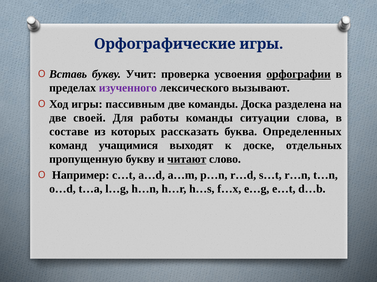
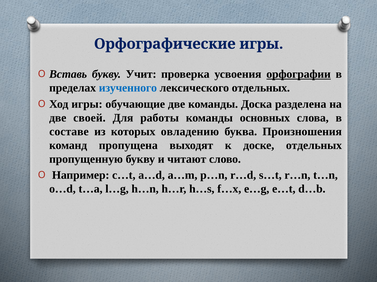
изученного colour: purple -> blue (128, 88)
лексического вызывают: вызывают -> отдельных (261, 88)
пассивным: пассивным -> обучающие (135, 104)
ситуации: ситуации -> основных (265, 118)
рассказать: рассказать -> овладению (190, 132)
Определенных: Определенных -> Произношения (302, 132)
учащимися: учащимися -> пропущена (128, 146)
читают underline: present -> none (187, 160)
